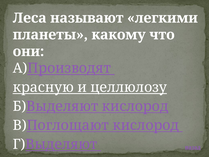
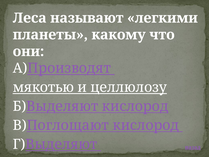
красную: красную -> мякотью (43, 87)
